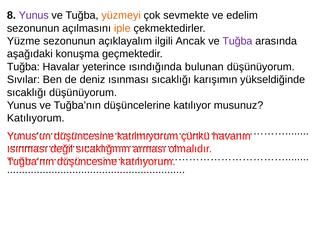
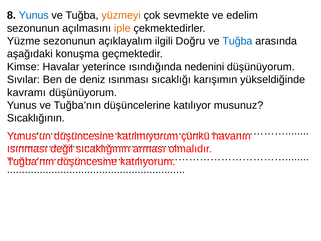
Yunus colour: purple -> blue (34, 15)
Ancak: Ancak -> Doğru (190, 41)
Tuğba colour: purple -> blue (237, 41)
Tuğba: Tuğba -> Kimse (23, 67)
bulunan: bulunan -> nedenini (204, 67)
sıcaklığı: sıcaklığı -> kavramı (26, 92)
Katılıyorum: Katılıyorum -> Sıcaklığının (36, 118)
